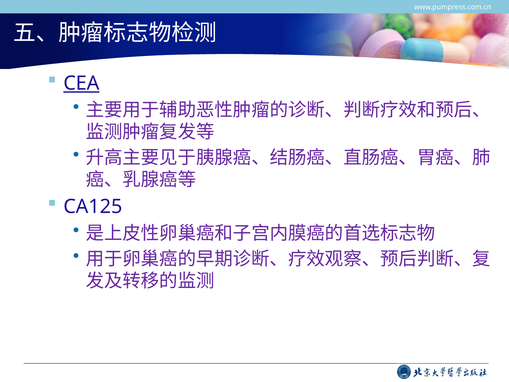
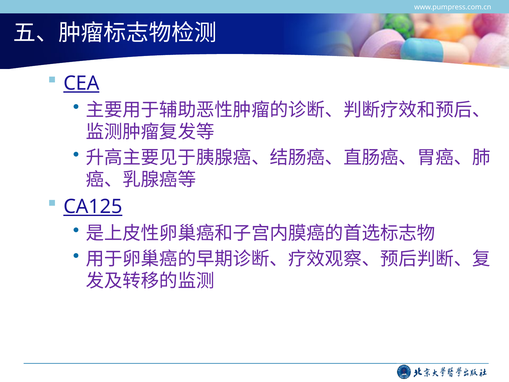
CA125 underline: none -> present (93, 207)
